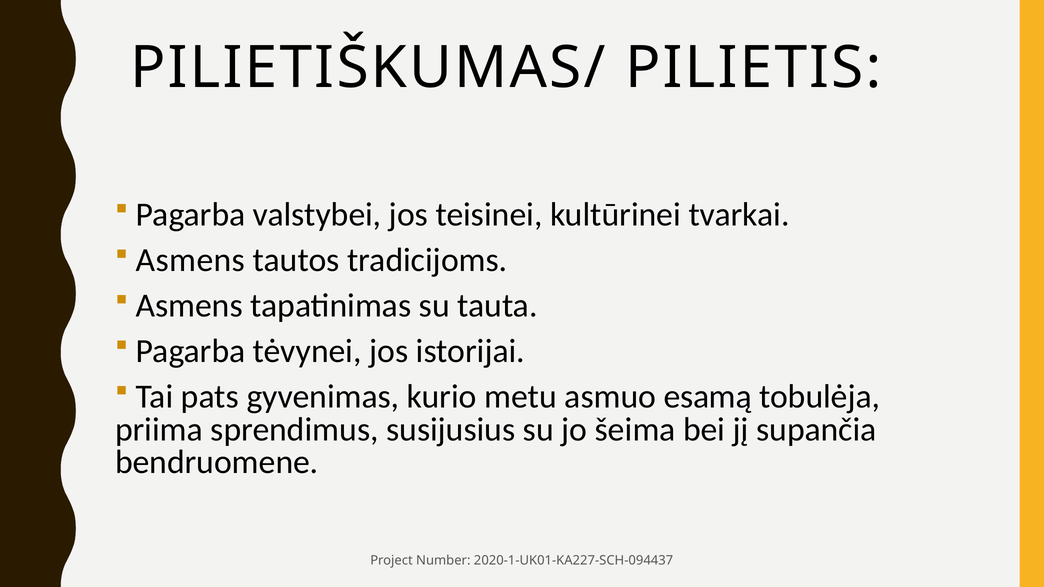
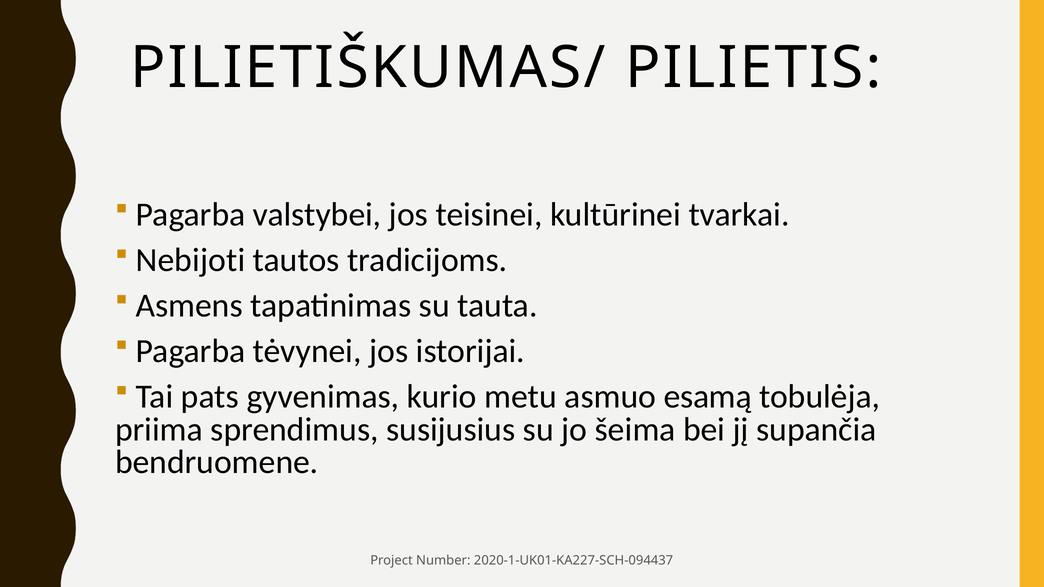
Asmens: Asmens -> Nebijoti (191, 260)
